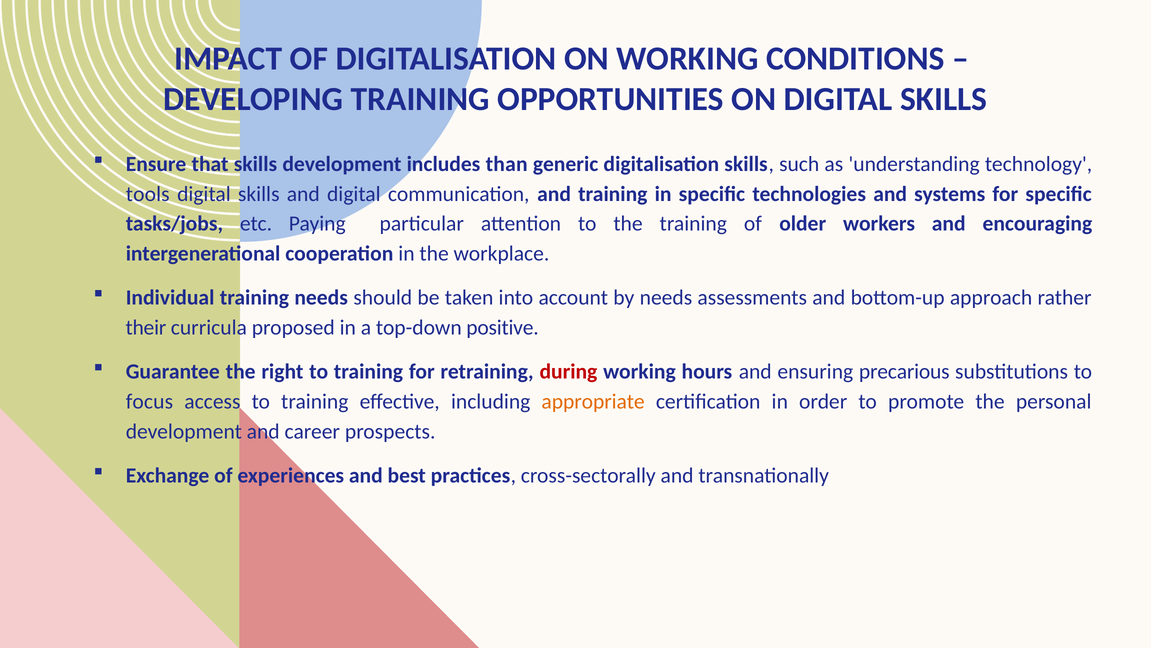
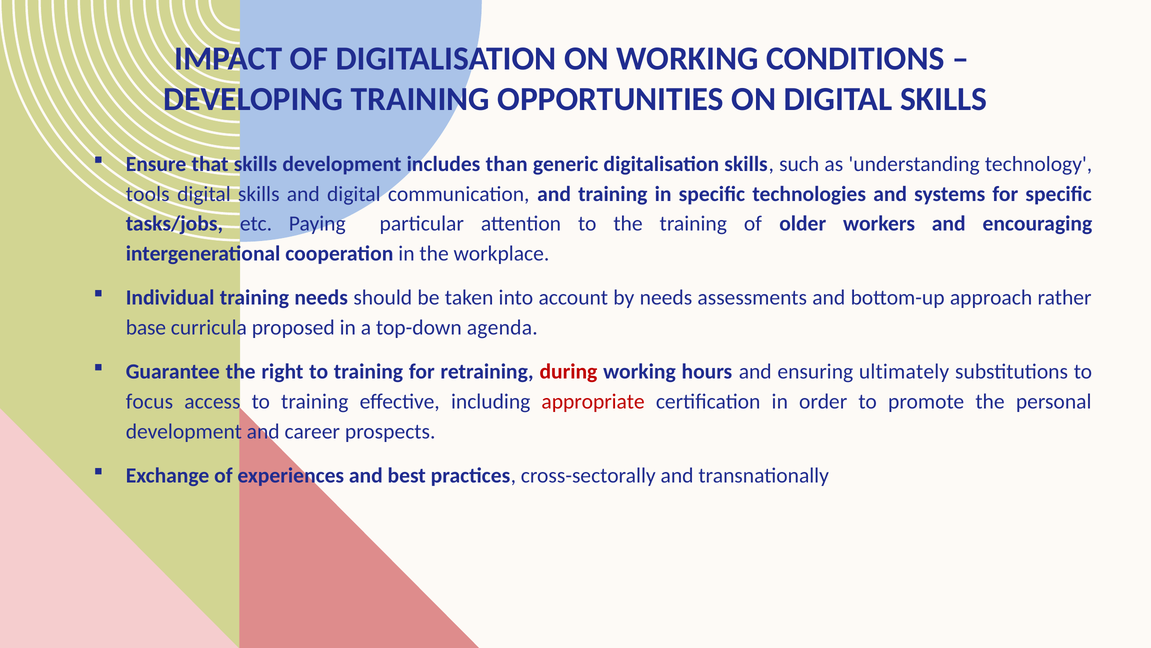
their: their -> base (146, 327)
positive: positive -> agenda (502, 327)
precarious: precarious -> ultimately (904, 371)
appropriate colour: orange -> red (593, 401)
